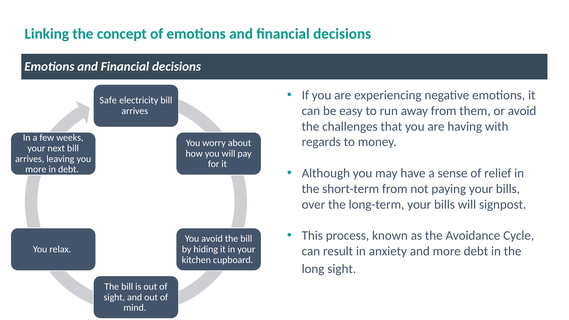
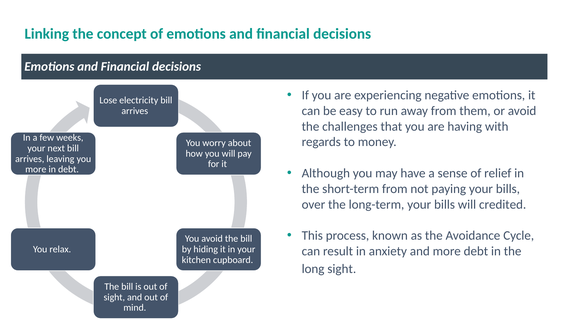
Safe: Safe -> Lose (108, 101)
signpost: signpost -> credited (503, 205)
